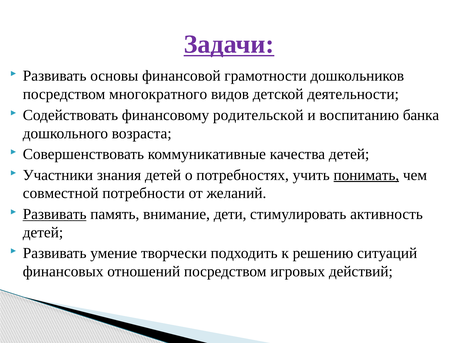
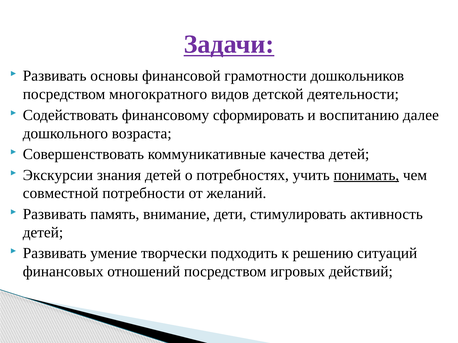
родительской: родительской -> сформировать (258, 115)
банка: банка -> далее (421, 115)
Участники: Участники -> Экскурсии (58, 175)
Развивать underline: present -> none (55, 214)
